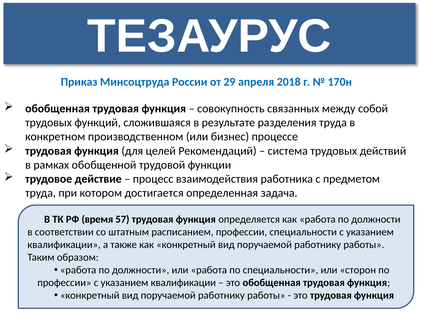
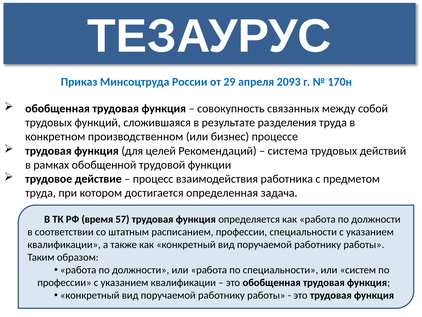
2018: 2018 -> 2093 (289, 82)
сторон: сторон -> систем (358, 270)
